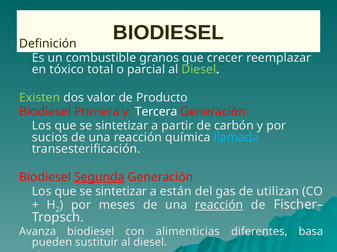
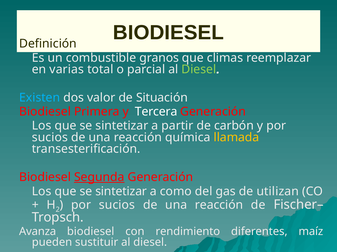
crecer: crecer -> climas (225, 58)
tóxico: tóxico -> varias (67, 70)
Existen colour: light green -> light blue (40, 98)
Producto: Producto -> Situación (162, 98)
llamada colour: light blue -> yellow (236, 138)
están: están -> como (176, 192)
meses: meses -> sucios (117, 205)
reacción underline: present -> none (219, 205)
alimenticias: alimenticias -> rendimiento (188, 232)
basa: basa -> maíz (311, 232)
